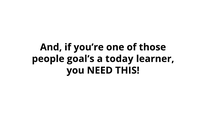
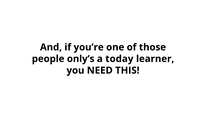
goal’s: goal’s -> only’s (81, 59)
